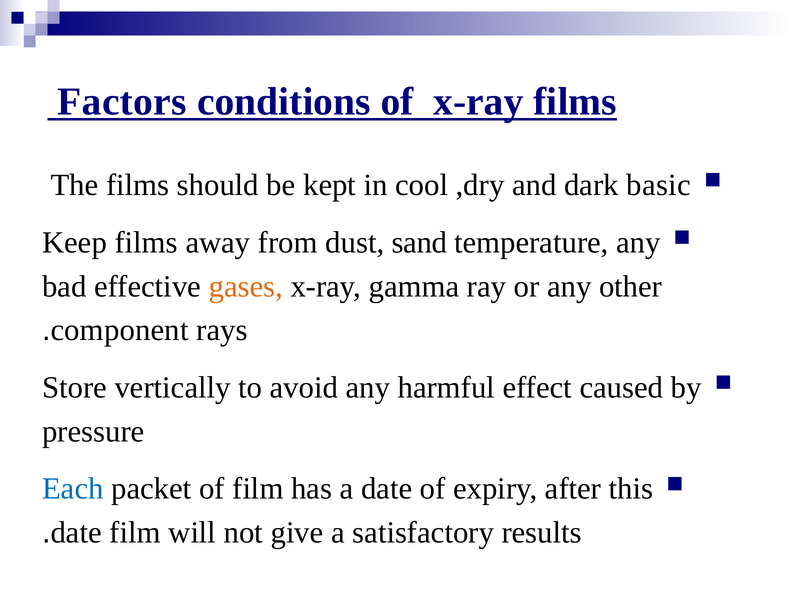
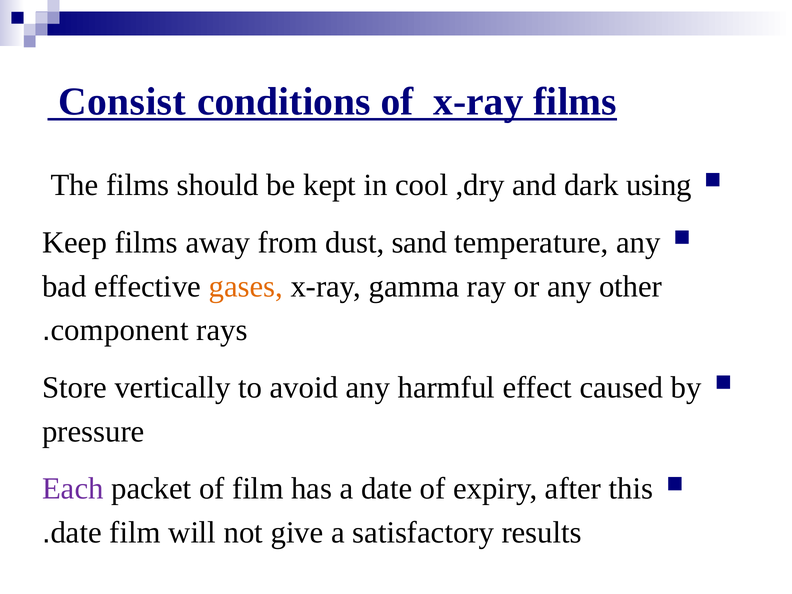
Factors: Factors -> Consist (122, 102)
basic: basic -> using (659, 185)
Each colour: blue -> purple (73, 489)
